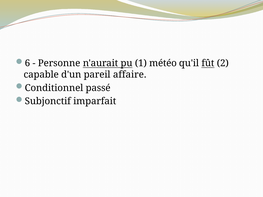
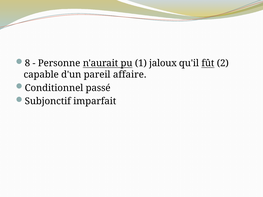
6: 6 -> 8 (27, 63)
météo: météo -> jaloux (163, 63)
